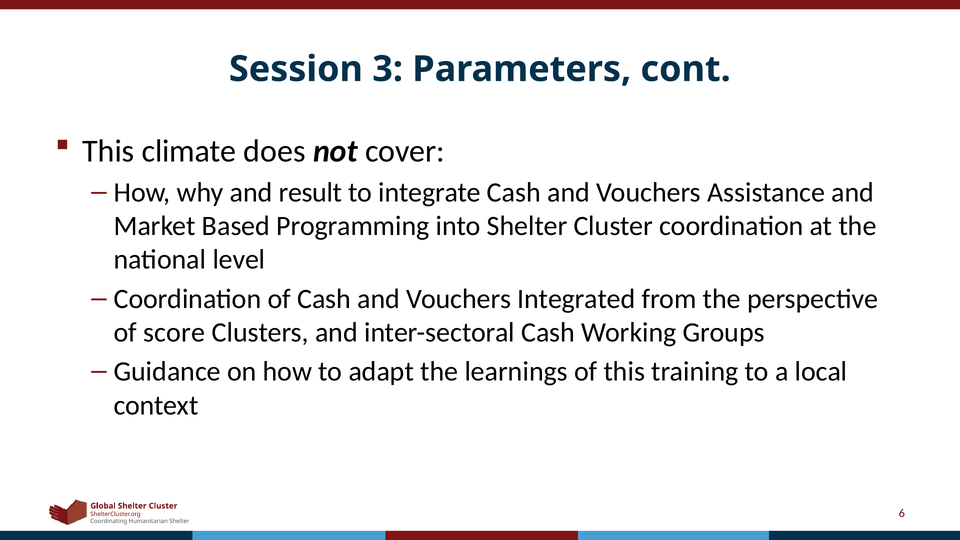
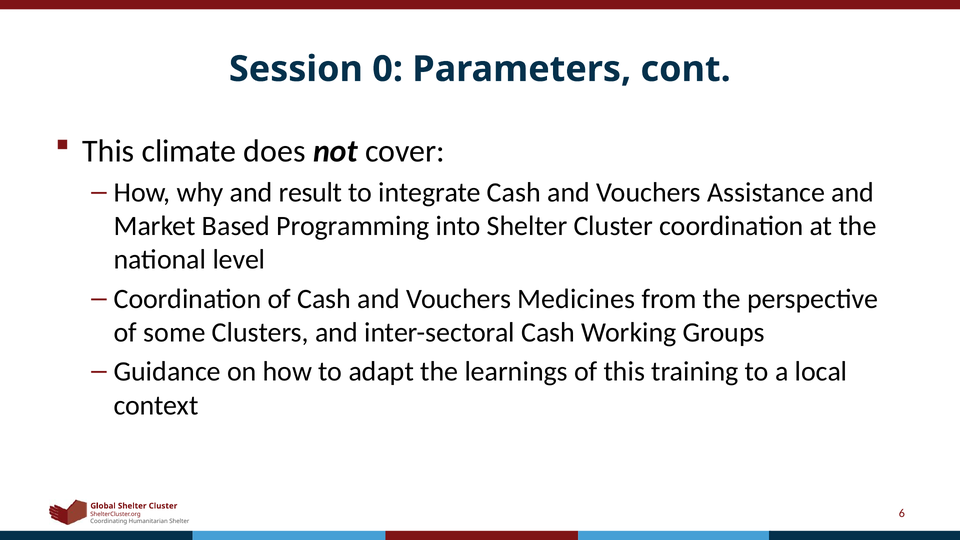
3: 3 -> 0 (388, 69)
Integrated: Integrated -> Medicines (576, 299)
score: score -> some (174, 332)
